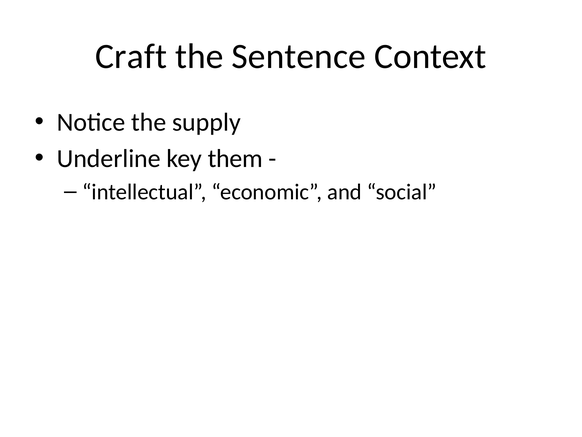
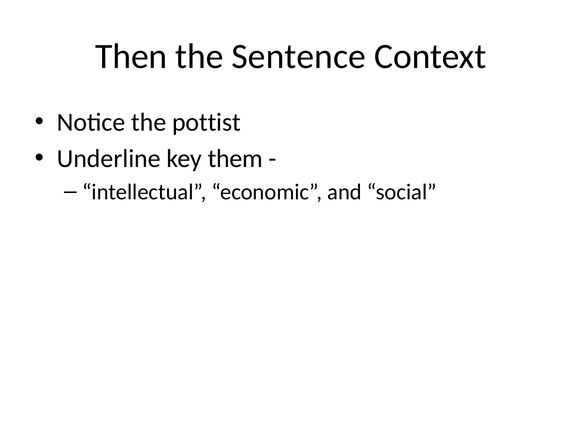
Craft: Craft -> Then (131, 56)
supply: supply -> pottist (206, 122)
